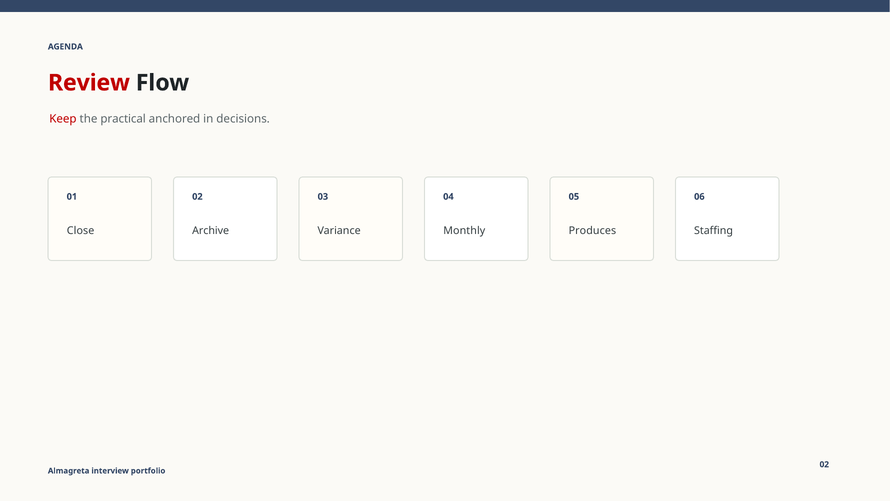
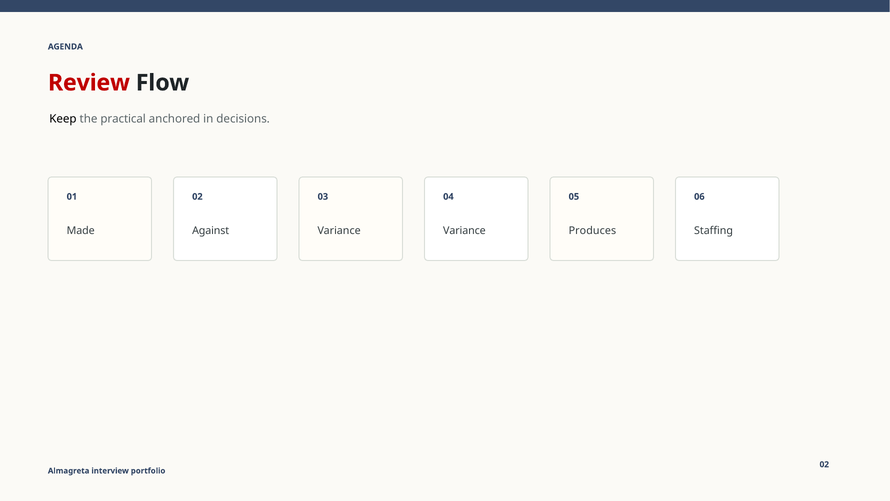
Keep colour: red -> black (63, 119)
Close: Close -> Made (81, 231)
Archive: Archive -> Against (211, 231)
Monthly: Monthly -> Variance (464, 231)
